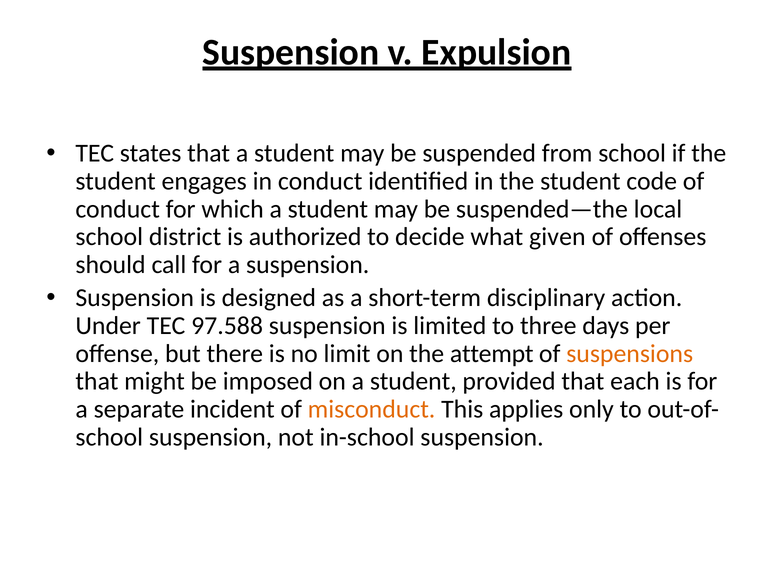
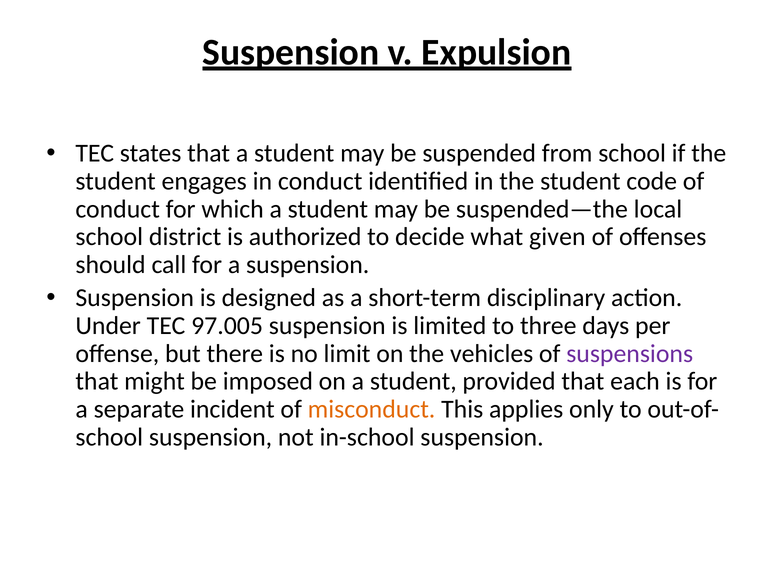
97.588: 97.588 -> 97.005 (227, 325)
attempt: attempt -> vehicles (492, 353)
suspensions colour: orange -> purple (630, 353)
